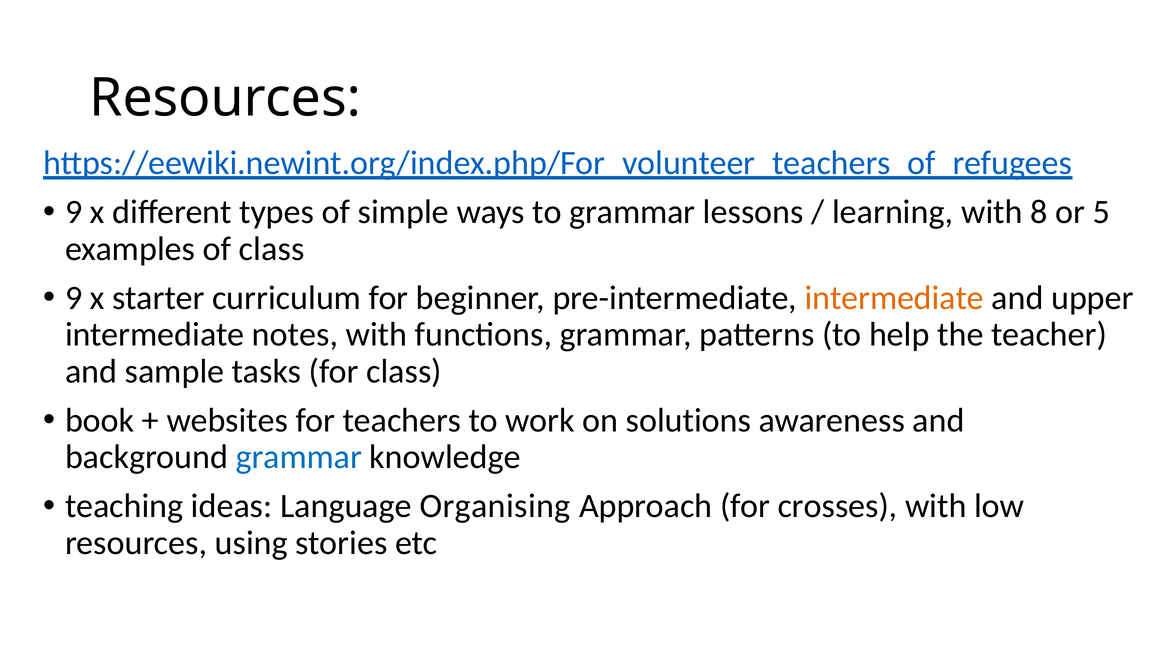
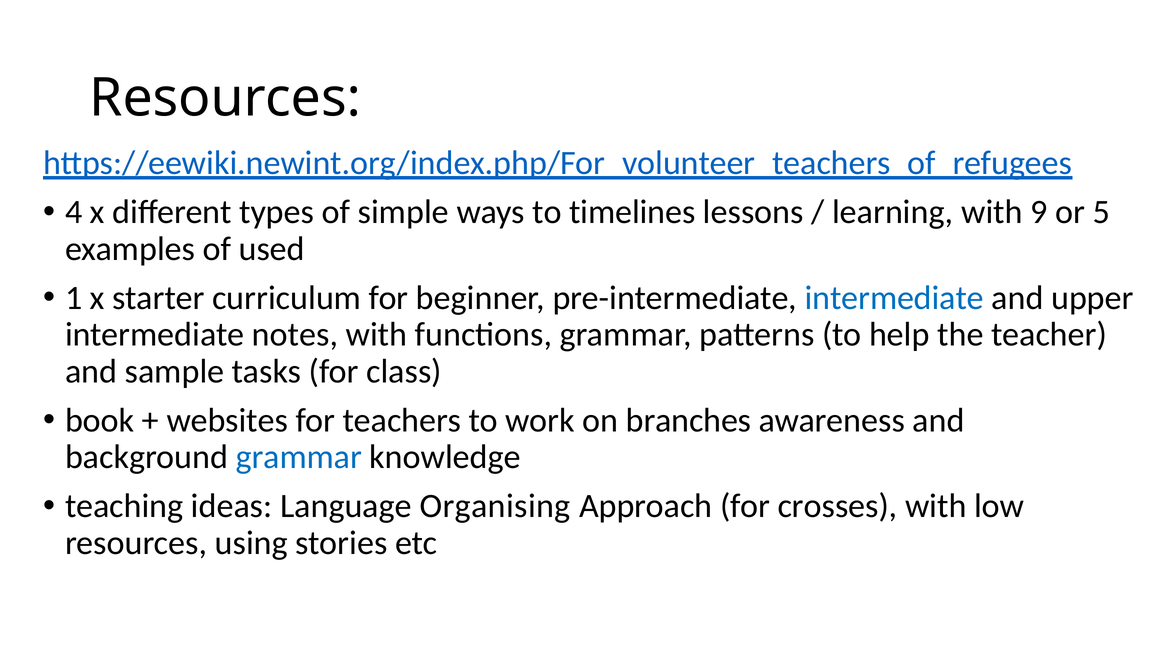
9: 9 -> 4 (74, 212)
to grammar: grammar -> timelines (632, 212)
8: 8 -> 9 (1039, 212)
of class: class -> used (272, 249)
9: 9 -> 1 (74, 298)
intermediate colour: orange -> blue (894, 298)
solutions: solutions -> branches (689, 421)
